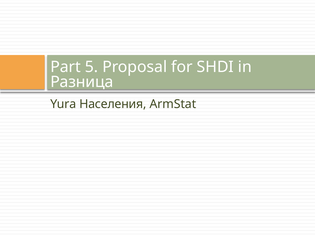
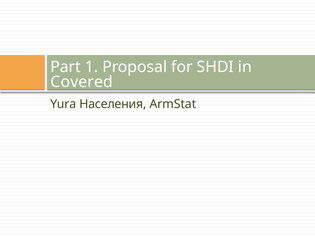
5: 5 -> 1 (92, 67)
Разница: Разница -> Covered (82, 82)
